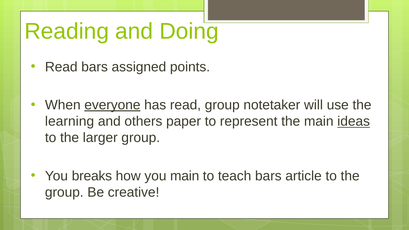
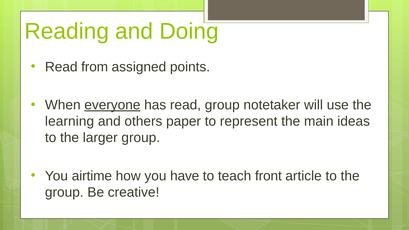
Read bars: bars -> from (95, 67)
ideas underline: present -> none (354, 121)
breaks: breaks -> airtime (92, 176)
you main: main -> have (185, 176)
teach bars: bars -> front (268, 176)
